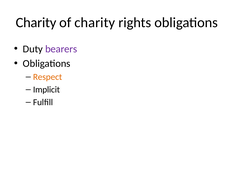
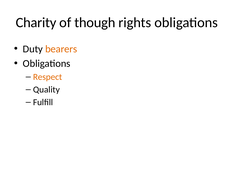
of charity: charity -> though (95, 23)
bearers colour: purple -> orange (61, 49)
Implicit: Implicit -> Quality (46, 90)
